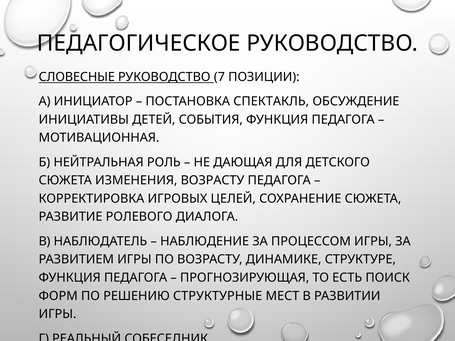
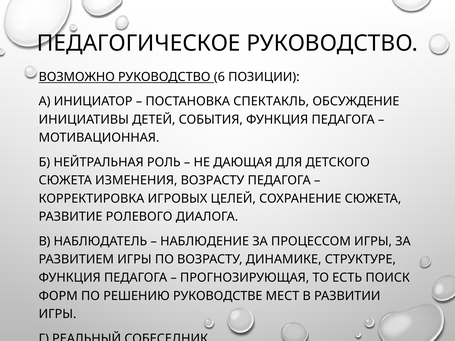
СЛОВЕСНЫЕ: СЛОВЕСНЫЕ -> ВОЗМОЖНО (77, 77)
7: 7 -> 6 (219, 77)
СТРУКТУРНЫЕ: СТРУКТУРНЫЕ -> РУКОВОДСТВЕ (218, 296)
